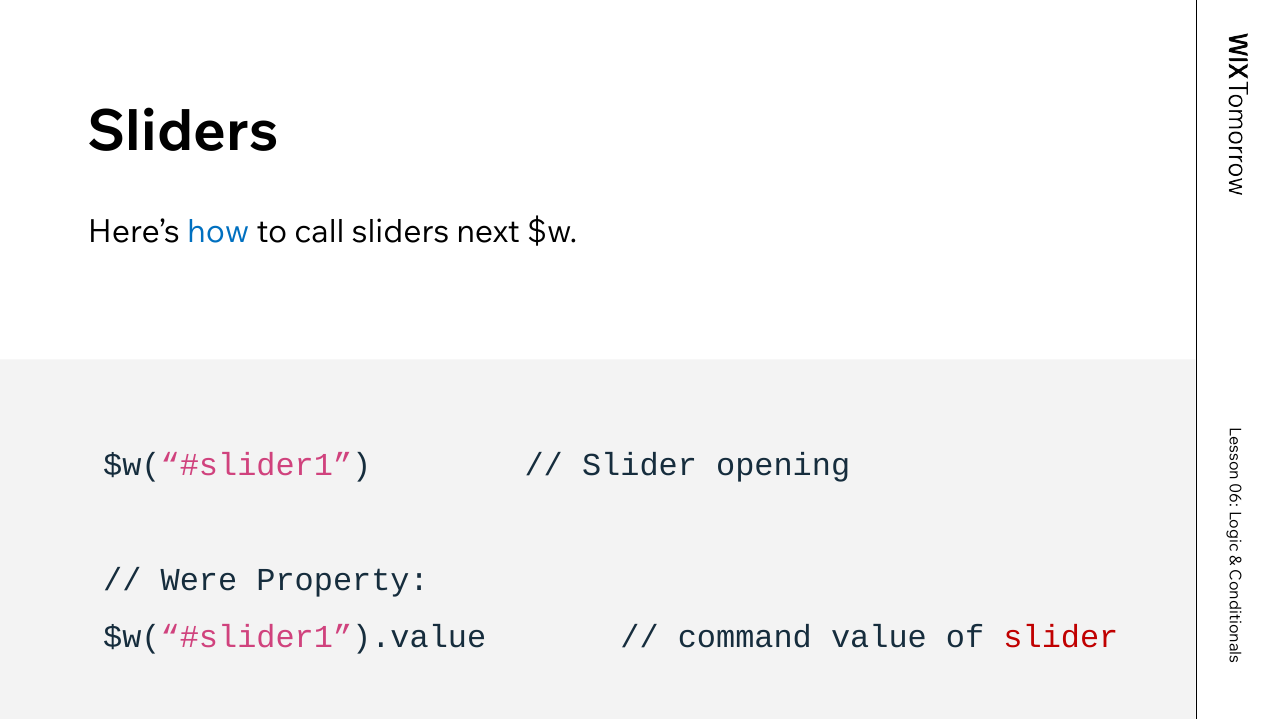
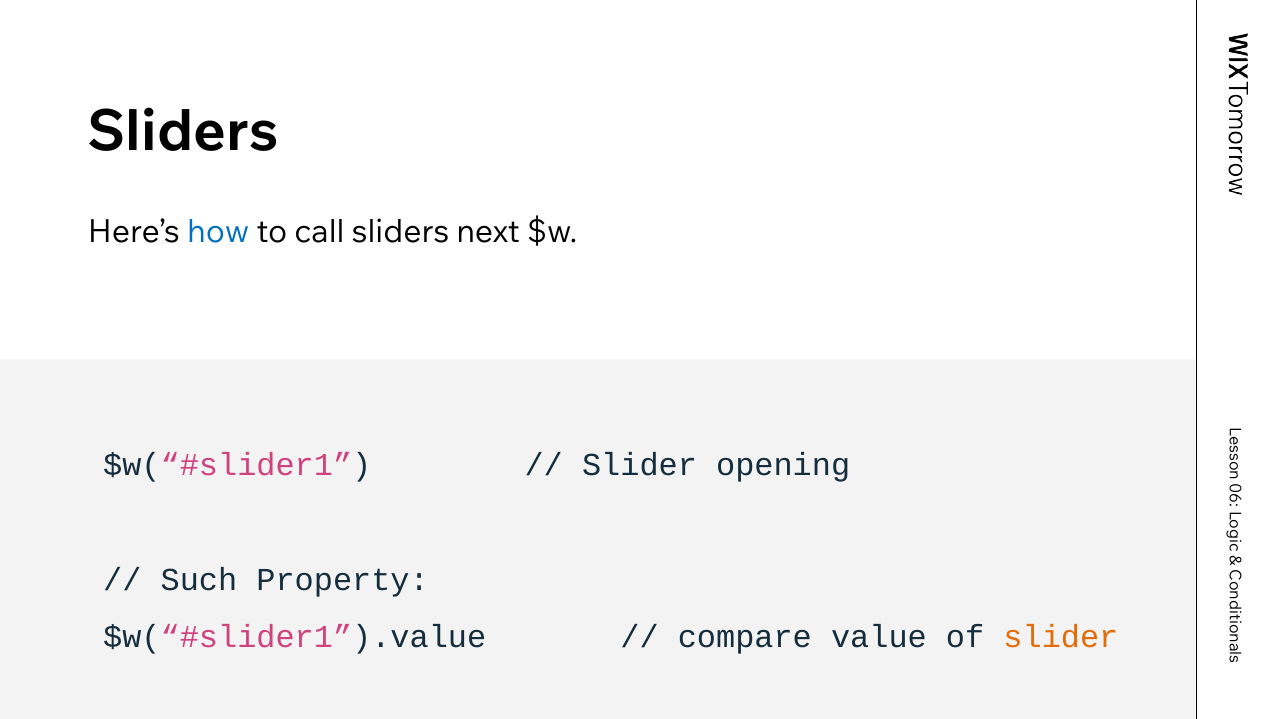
Were: Were -> Such (199, 579)
command: command -> compare (745, 637)
slider colour: red -> orange (1061, 637)
